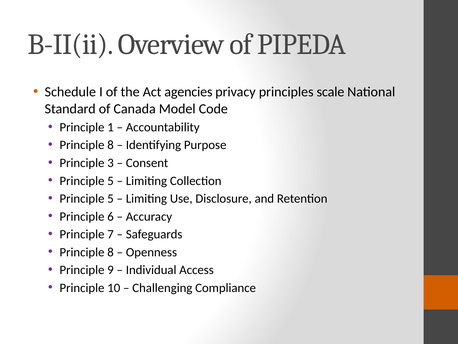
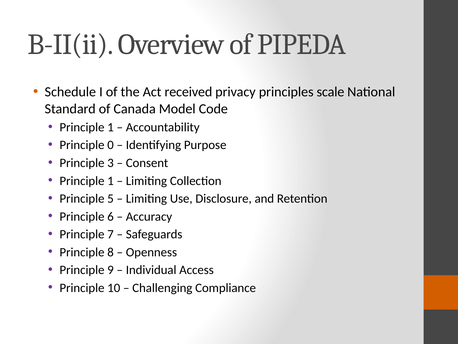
agencies: agencies -> received (188, 92)
8: 8 -> 0 (111, 145)
5: 5 -> 1 (111, 181)
